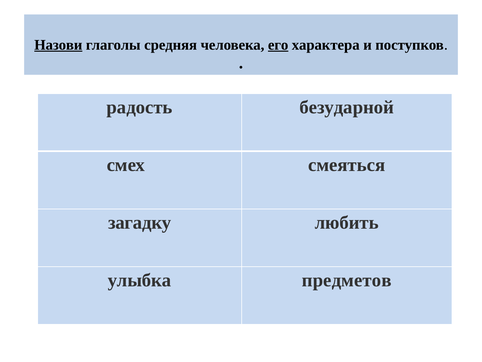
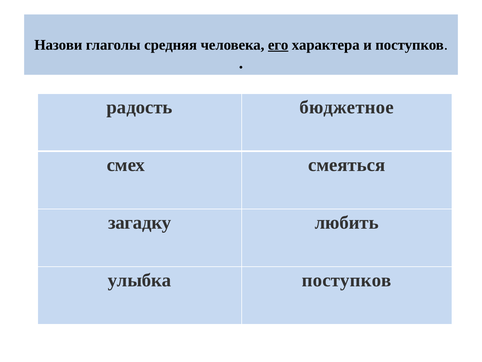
Назови underline: present -> none (58, 45)
безударной: безударной -> бюджетное (347, 107)
улыбка предметов: предметов -> поступков (347, 280)
